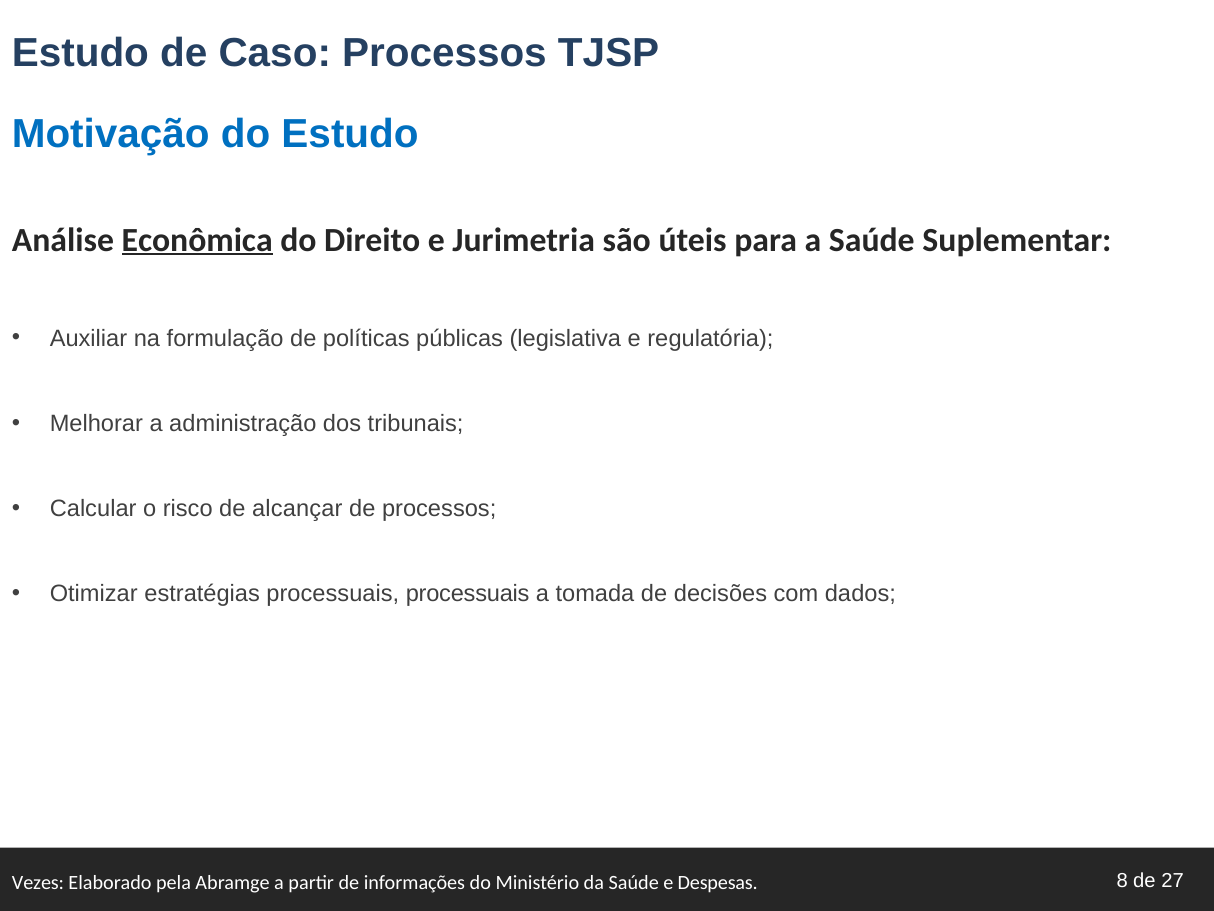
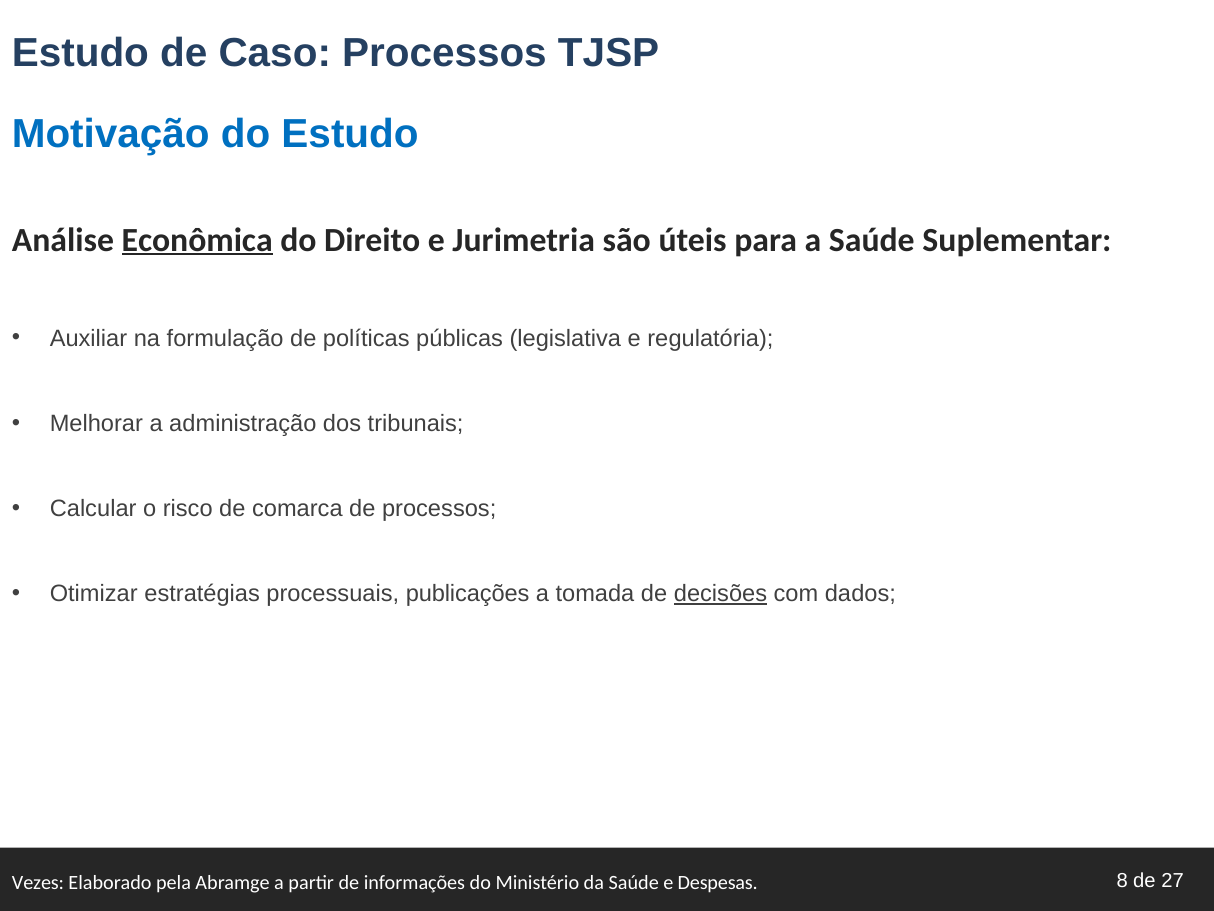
alcançar: alcançar -> comarca (297, 508)
processuais processuais: processuais -> publicações (468, 593)
decisões underline: none -> present (721, 593)
